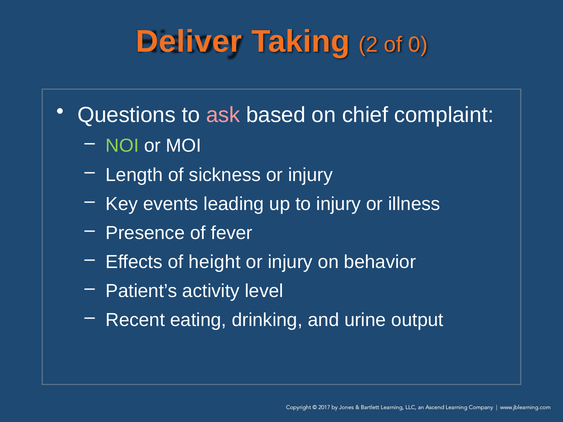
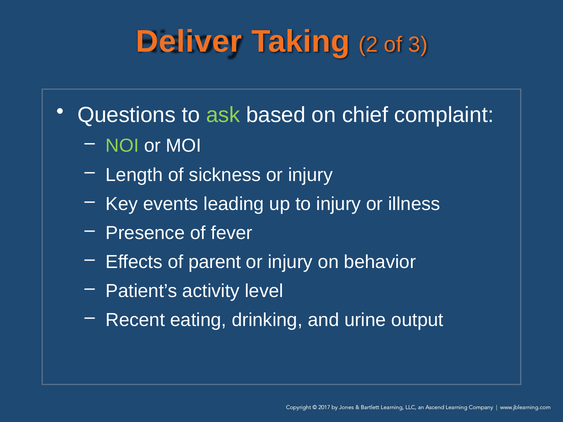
0: 0 -> 3 (418, 45)
ask colour: pink -> light green (223, 115)
height: height -> parent (215, 262)
